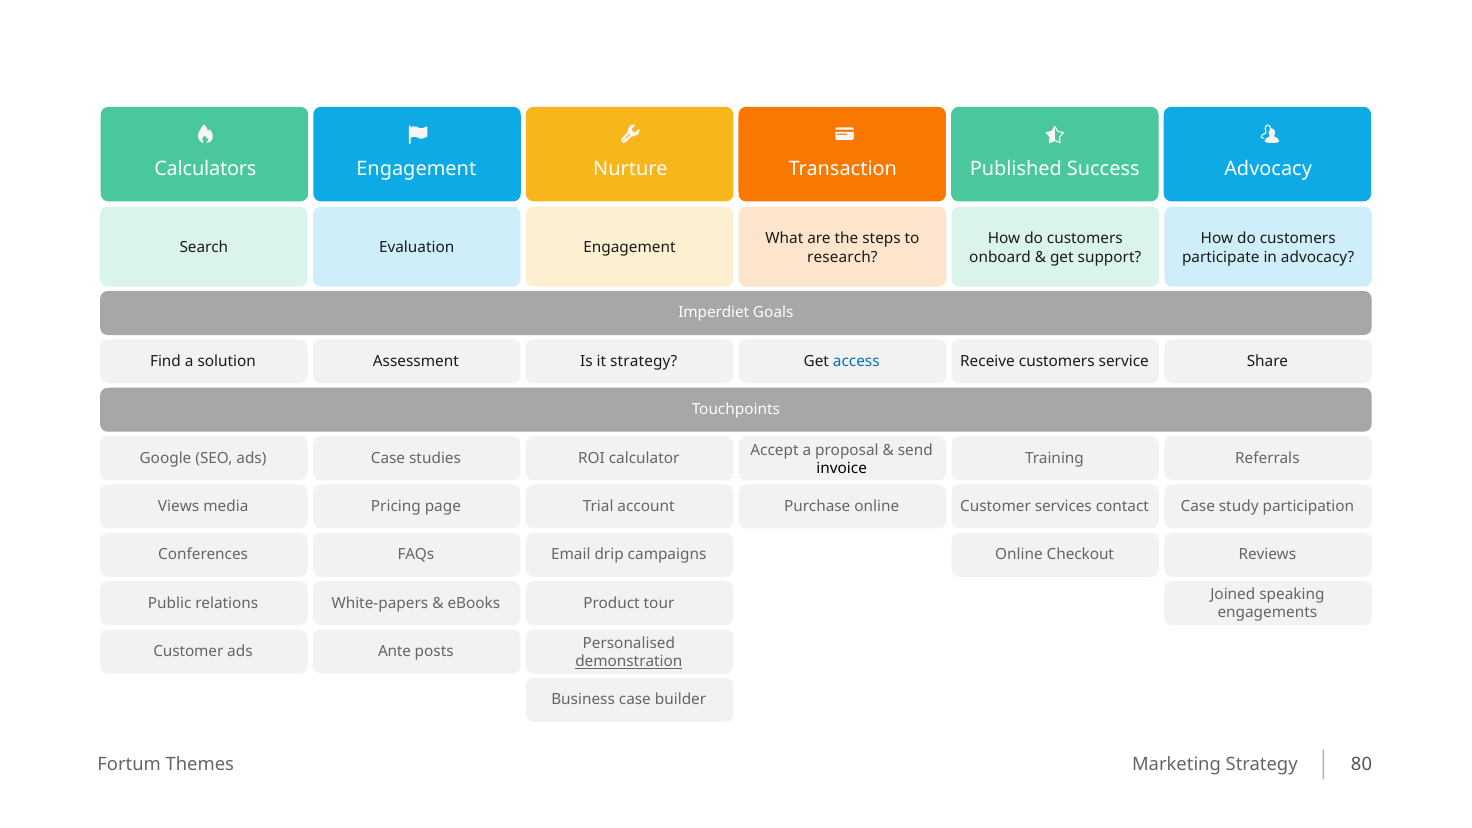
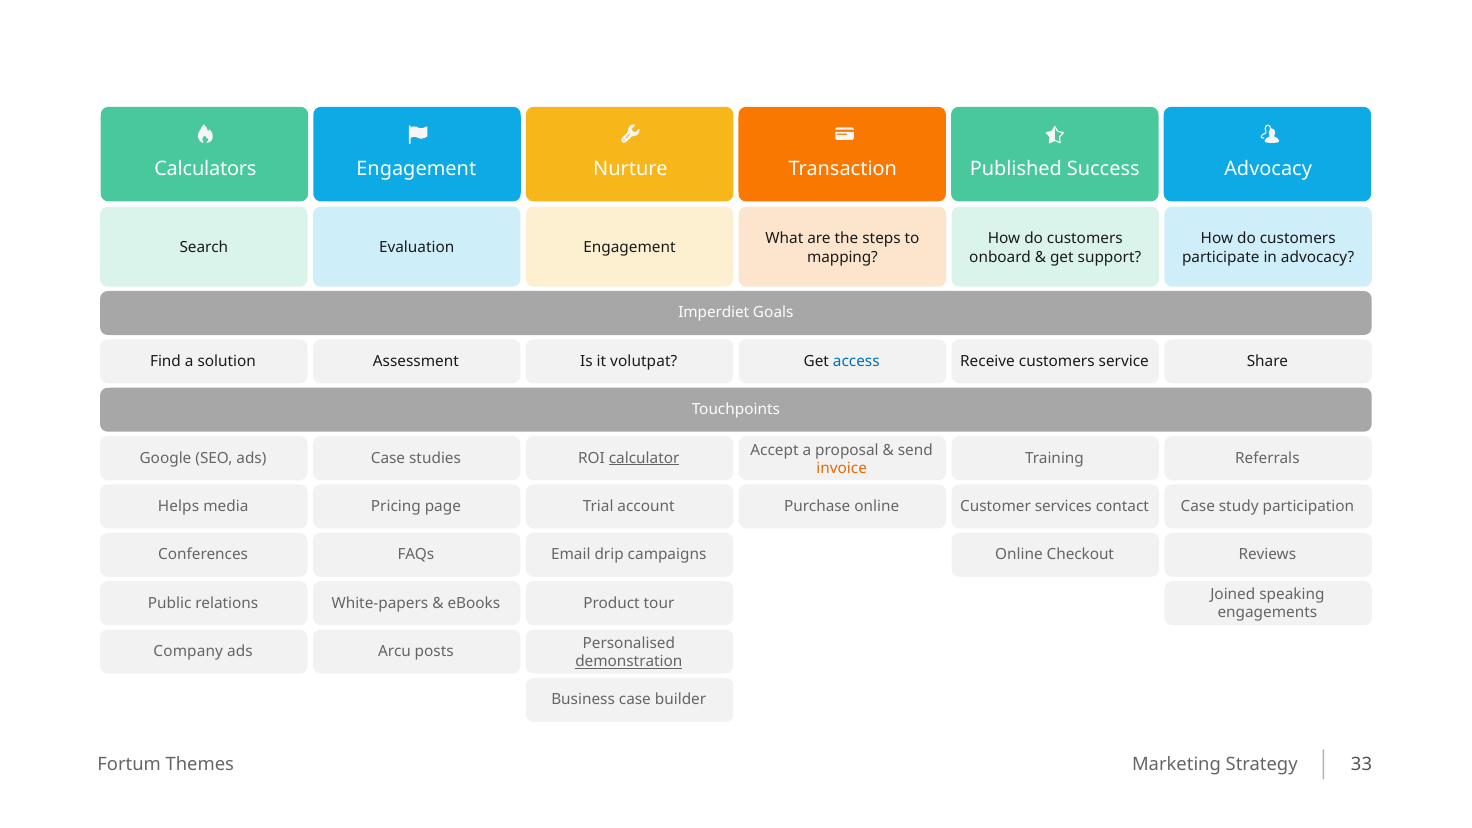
research: research -> mapping (843, 257)
it strategy: strategy -> volutpat (644, 361)
calculator underline: none -> present (644, 458)
invoice colour: black -> orange (842, 468)
Views: Views -> Helps (178, 506)
Customer: Customer -> Company (188, 651)
Ante: Ante -> Arcu (394, 651)
80: 80 -> 33 (1362, 765)
